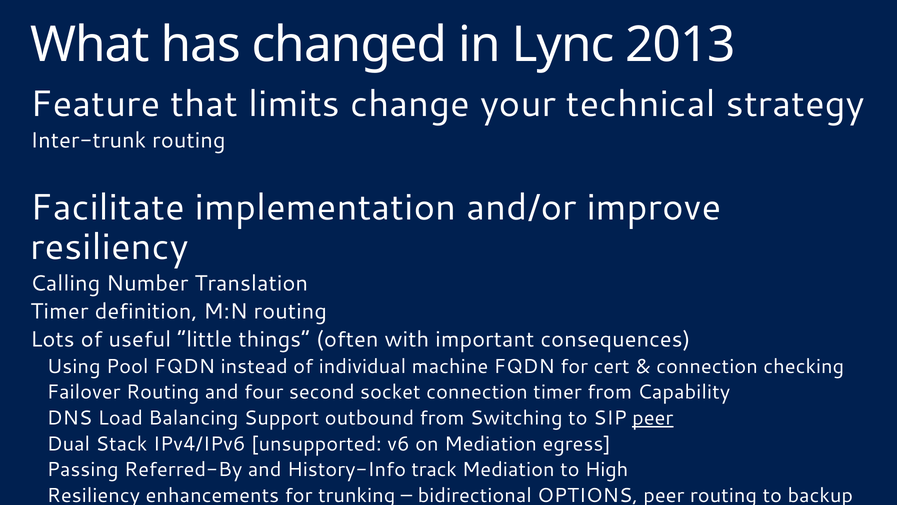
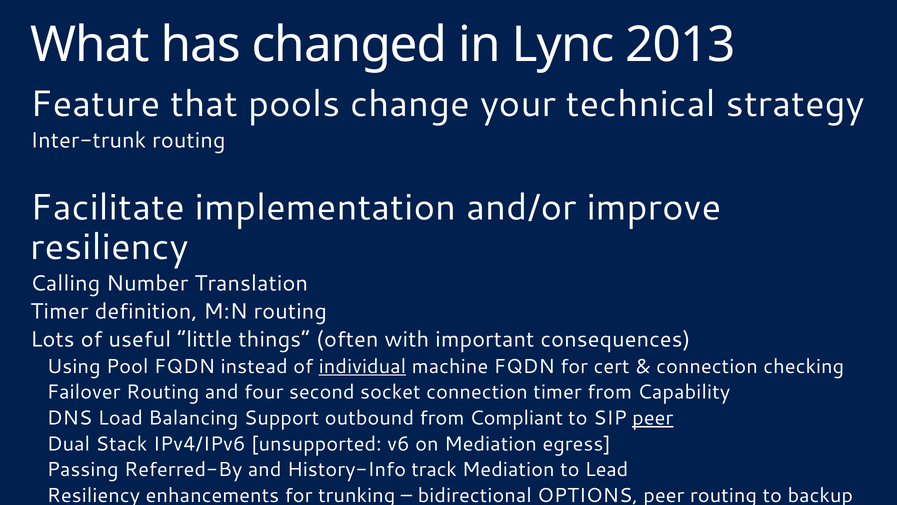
that limits: limits -> pools (294, 104)
individual underline: none -> present (362, 366)
Switching: Switching -> Compliant (516, 418)
High: High -> Lead (607, 469)
